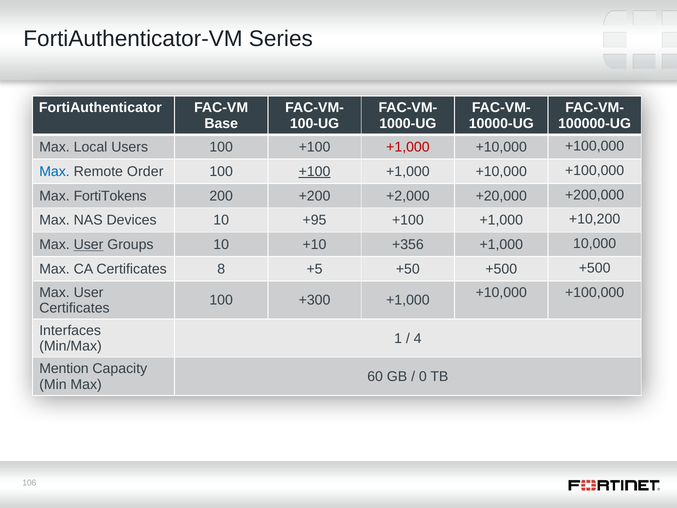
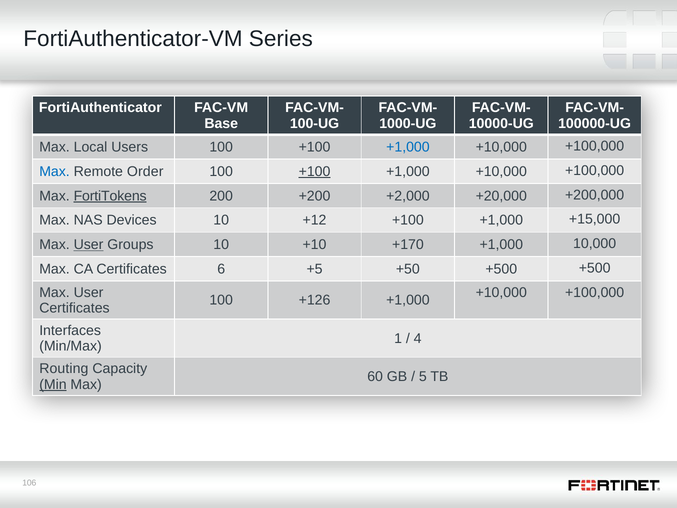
+1,000 colour: red -> blue (408, 147)
FortiTokens underline: none -> present (110, 196)
+95: +95 -> +12 (315, 220)
+10,200: +10,200 -> +15,000 (595, 219)
+356: +356 -> +170 (408, 245)
8: 8 -> 6 (221, 269)
+300: +300 -> +126 (315, 300)
Mention: Mention -> Routing (64, 369)
0: 0 -> 5 (423, 376)
Min underline: none -> present (53, 384)
